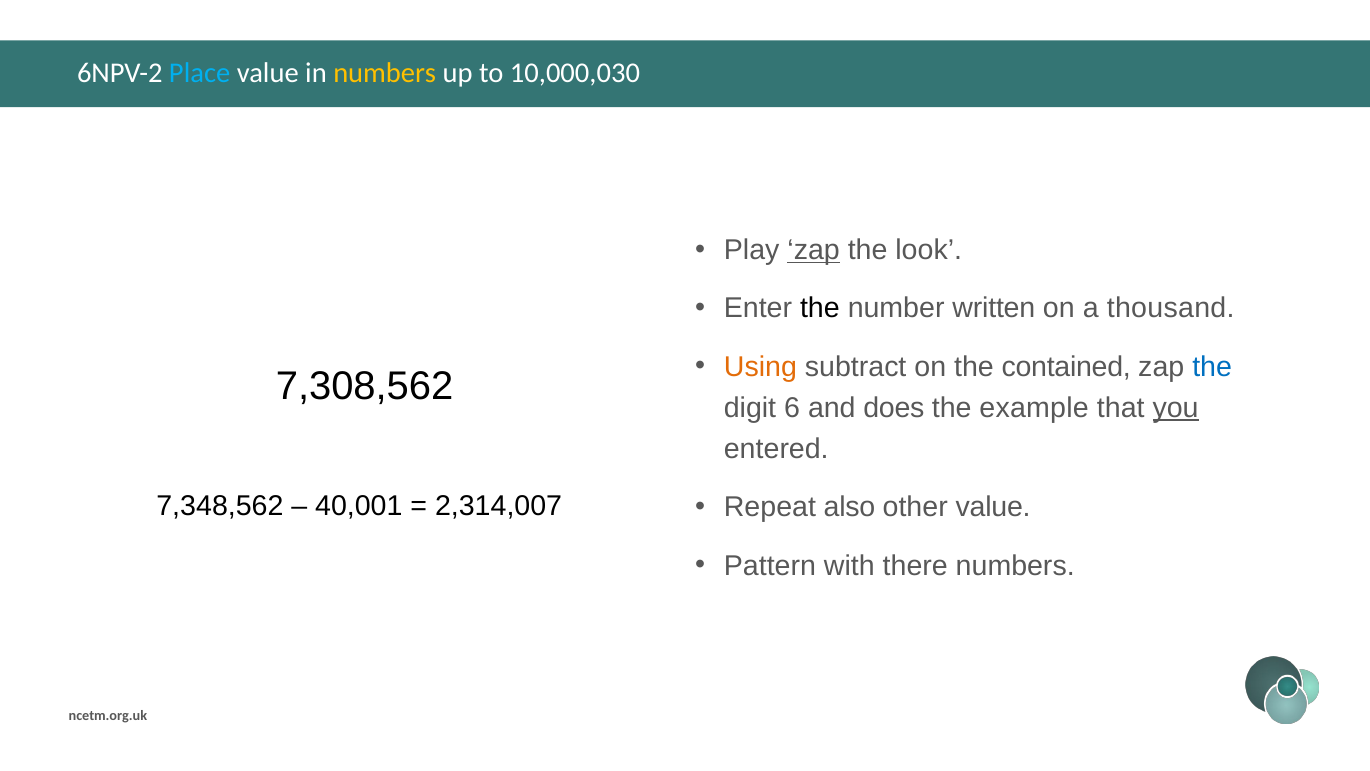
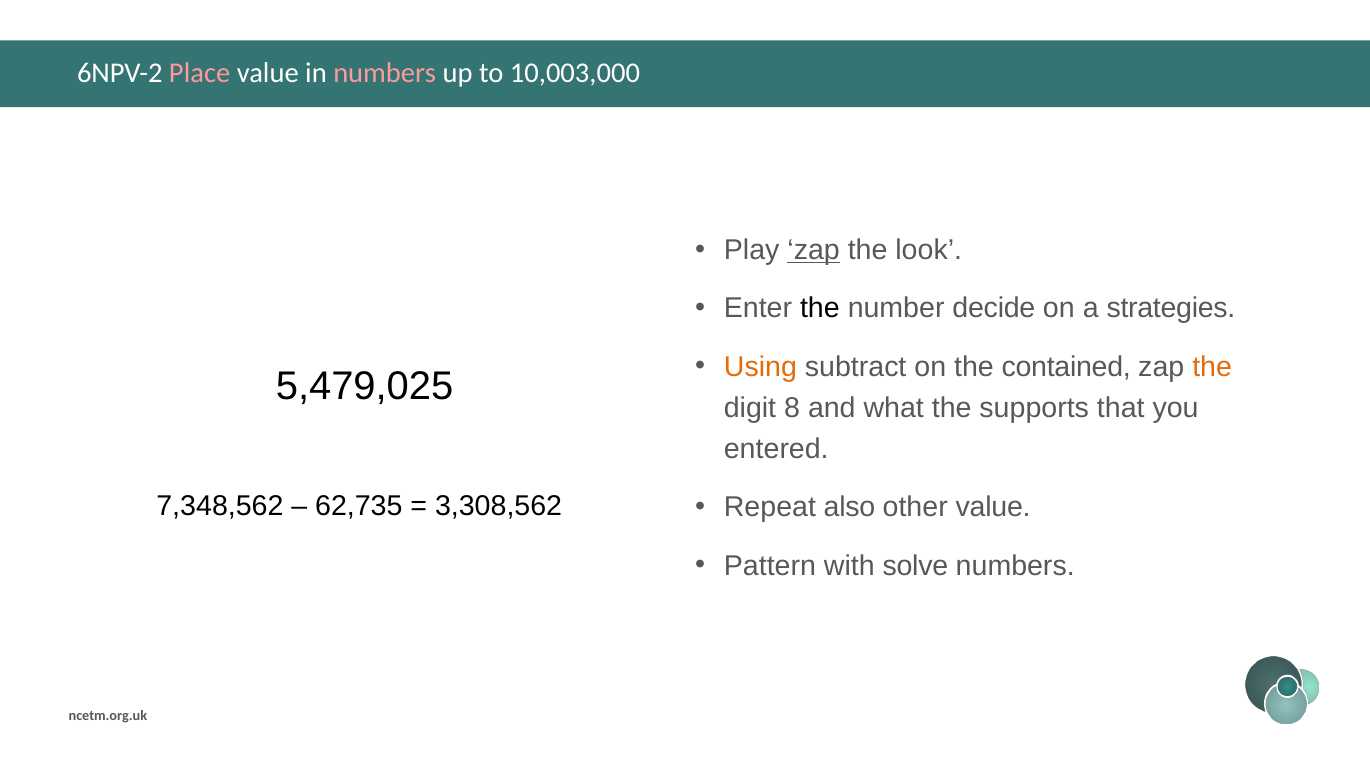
Place colour: light blue -> pink (200, 73)
numbers colour: yellow -> pink (385, 73)
10,000,030: 10,000,030 -> 10,003,000 (575, 73)
written: written -> decide (994, 308)
thousand: thousand -> strategies (1171, 308)
the colour: blue -> orange (1212, 367)
7,308,562: 7,308,562 -> 5,479,025 (365, 387)
6: 6 -> 8 (792, 408)
does: does -> what (894, 408)
example: example -> supports (1034, 408)
you underline: present -> none (1176, 408)
40,001: 40,001 -> 62,735 (359, 506)
2,314,007: 2,314,007 -> 3,308,562 (499, 506)
there: there -> solve (915, 565)
